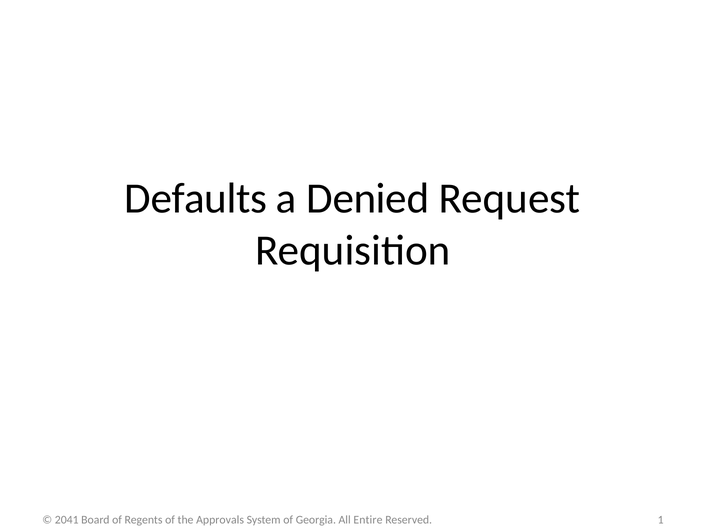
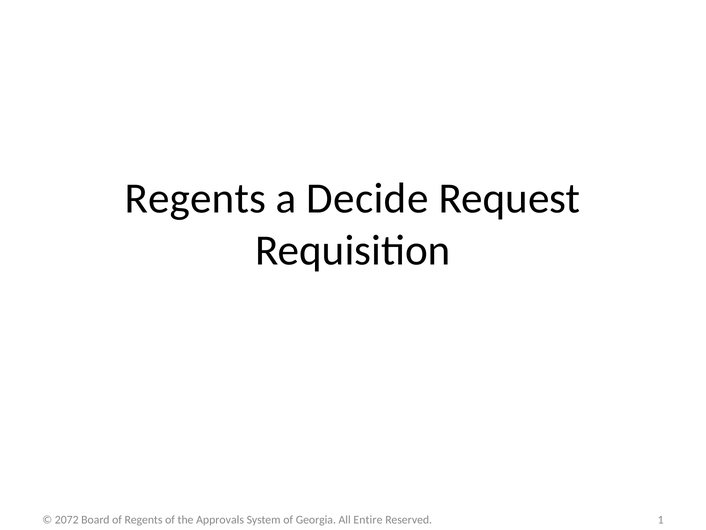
Defaults: Defaults -> Regents (195, 198)
Denied: Denied -> Decide (367, 198)
2041: 2041 -> 2072 (67, 519)
